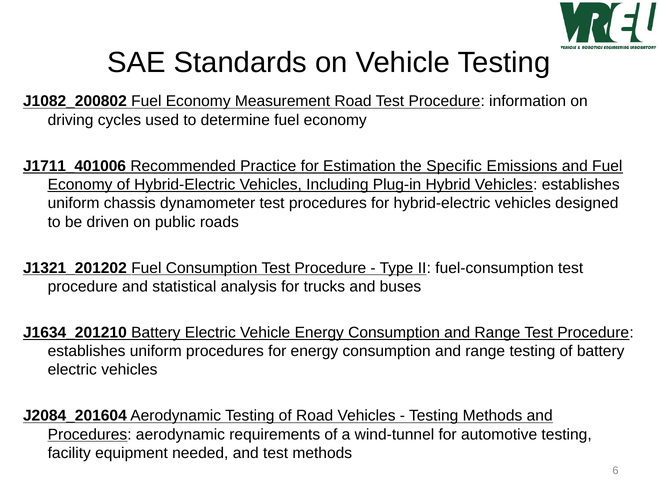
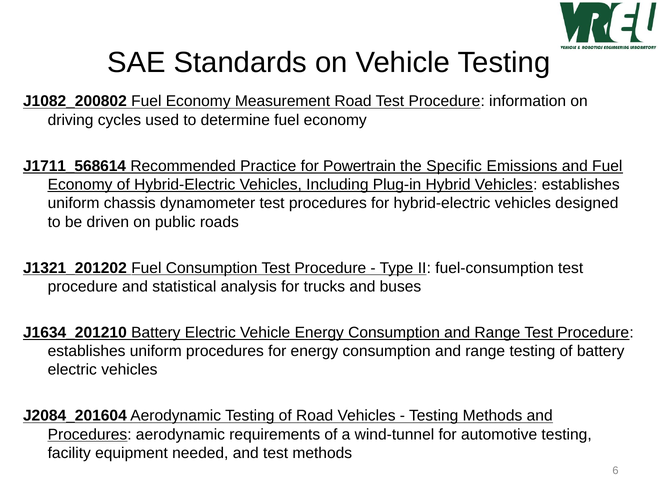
J1711_401006: J1711_401006 -> J1711_568614 (75, 166)
Estimation: Estimation -> Powertrain (360, 166)
